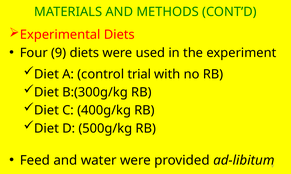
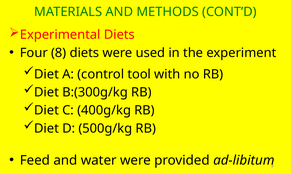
Four 9: 9 -> 8 (59, 53)
trial: trial -> tool (139, 74)
